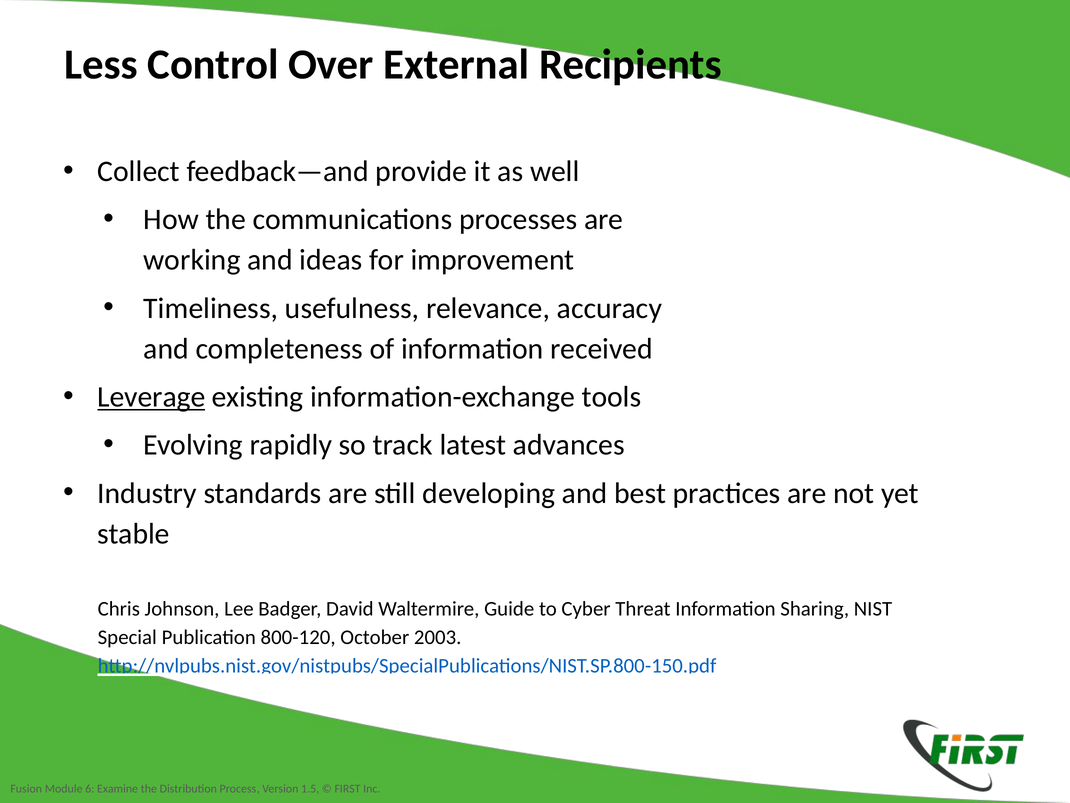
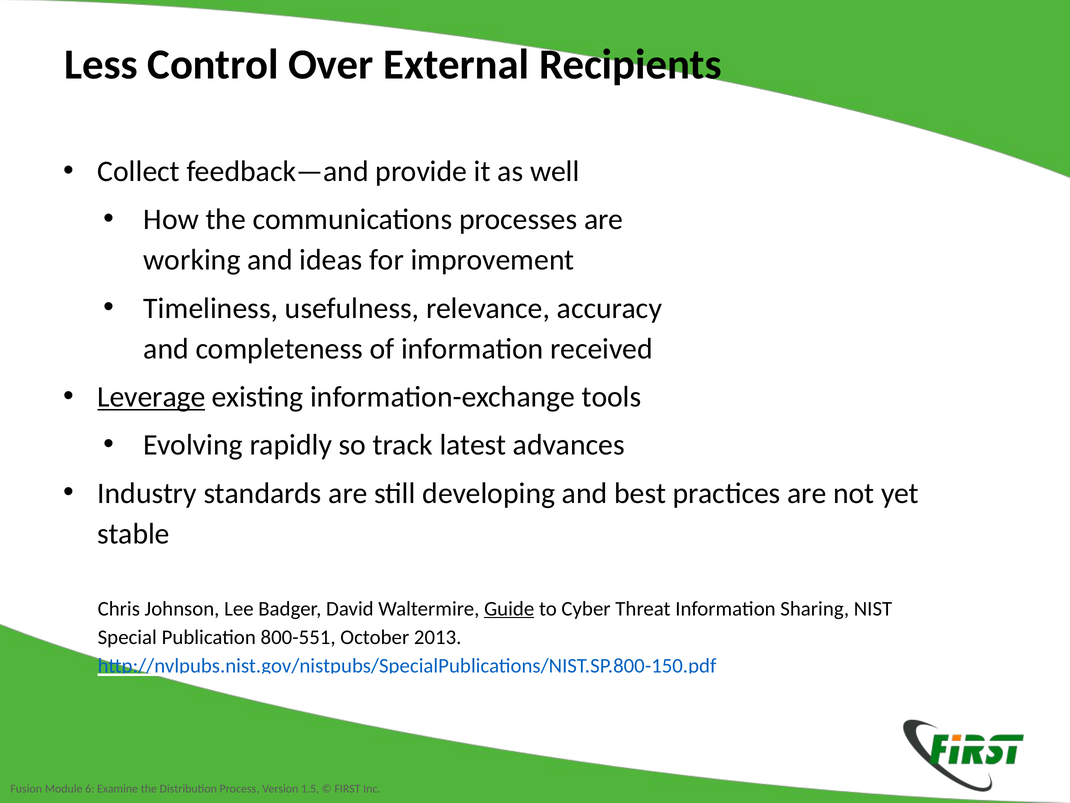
Guide underline: none -> present (509, 608)
800-120: 800-120 -> 800-551 (298, 637)
2003: 2003 -> 2013 (438, 637)
